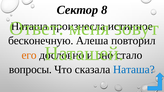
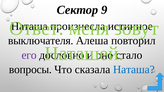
8: 8 -> 9 (104, 10)
бесконечную: бесконечную -> выключателя (41, 41)
его colour: orange -> purple (29, 55)
